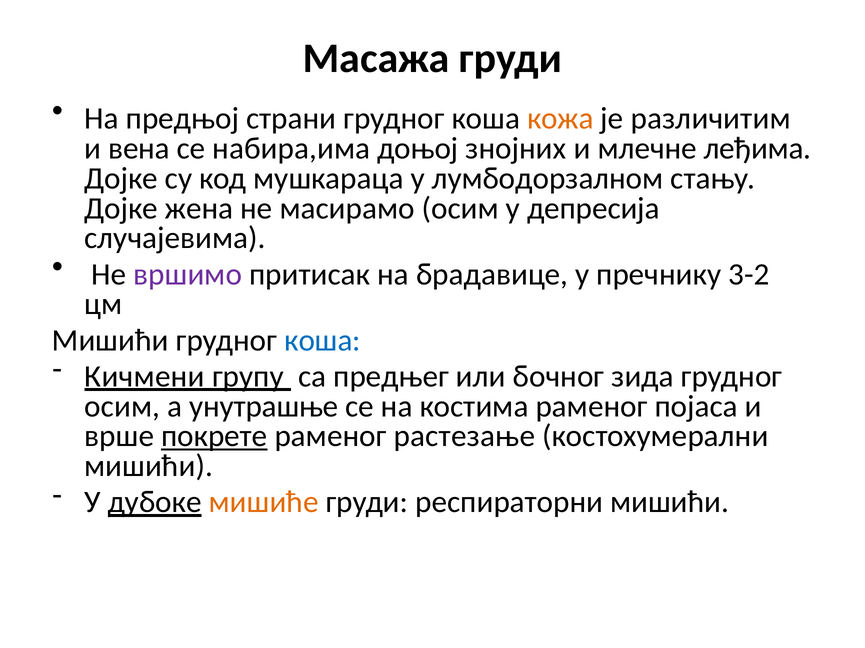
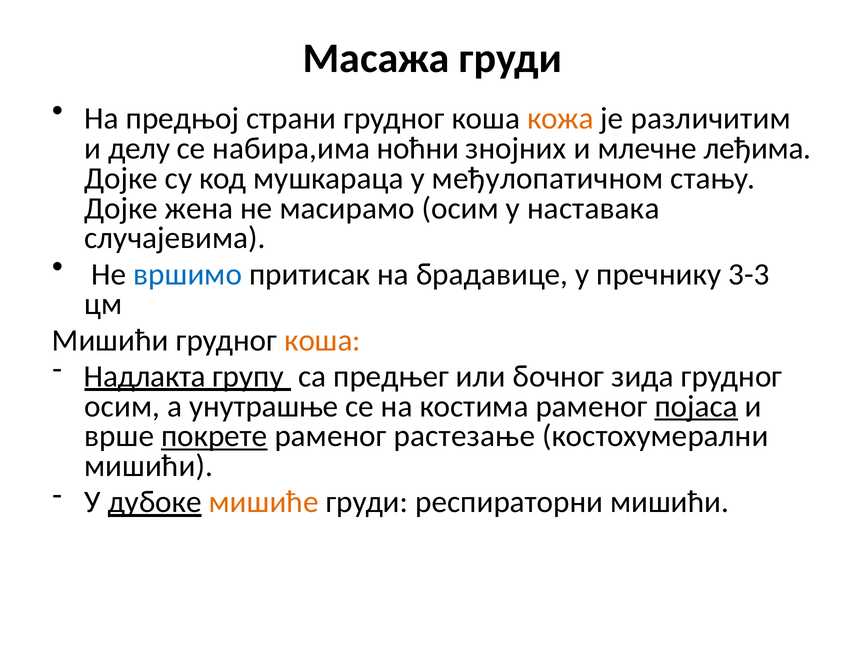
вена: вена -> делу (139, 149)
доњој: доњој -> ноћни (418, 149)
лумбодорзалном: лумбодорзалном -> међулопатичном (547, 179)
депресија: депресија -> наставака (593, 208)
вршимо colour: purple -> blue (188, 275)
3-2: 3-2 -> 3-3 (749, 275)
коша colour: blue -> orange (322, 341)
Кичмени: Кичмени -> Надлакта (145, 377)
појаса underline: none -> present (696, 407)
